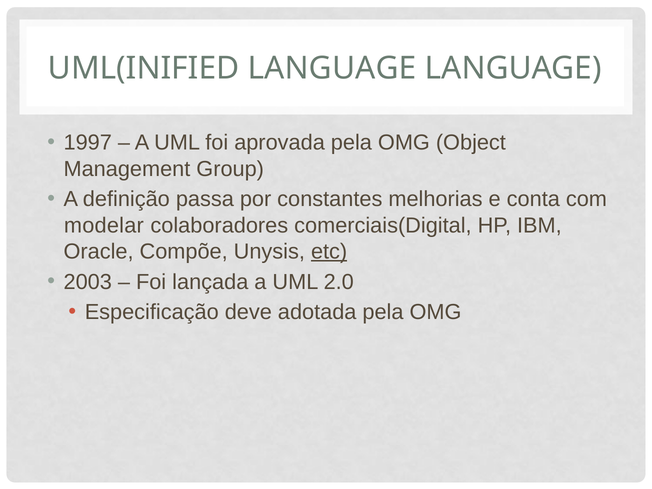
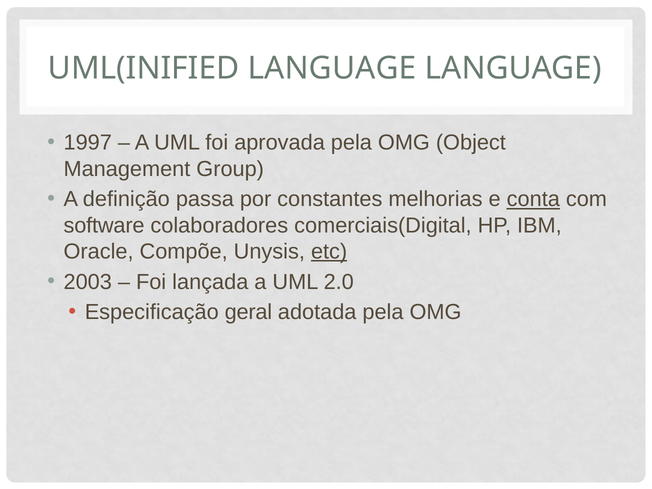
conta underline: none -> present (533, 199)
modelar: modelar -> software (104, 225)
deve: deve -> geral (248, 312)
